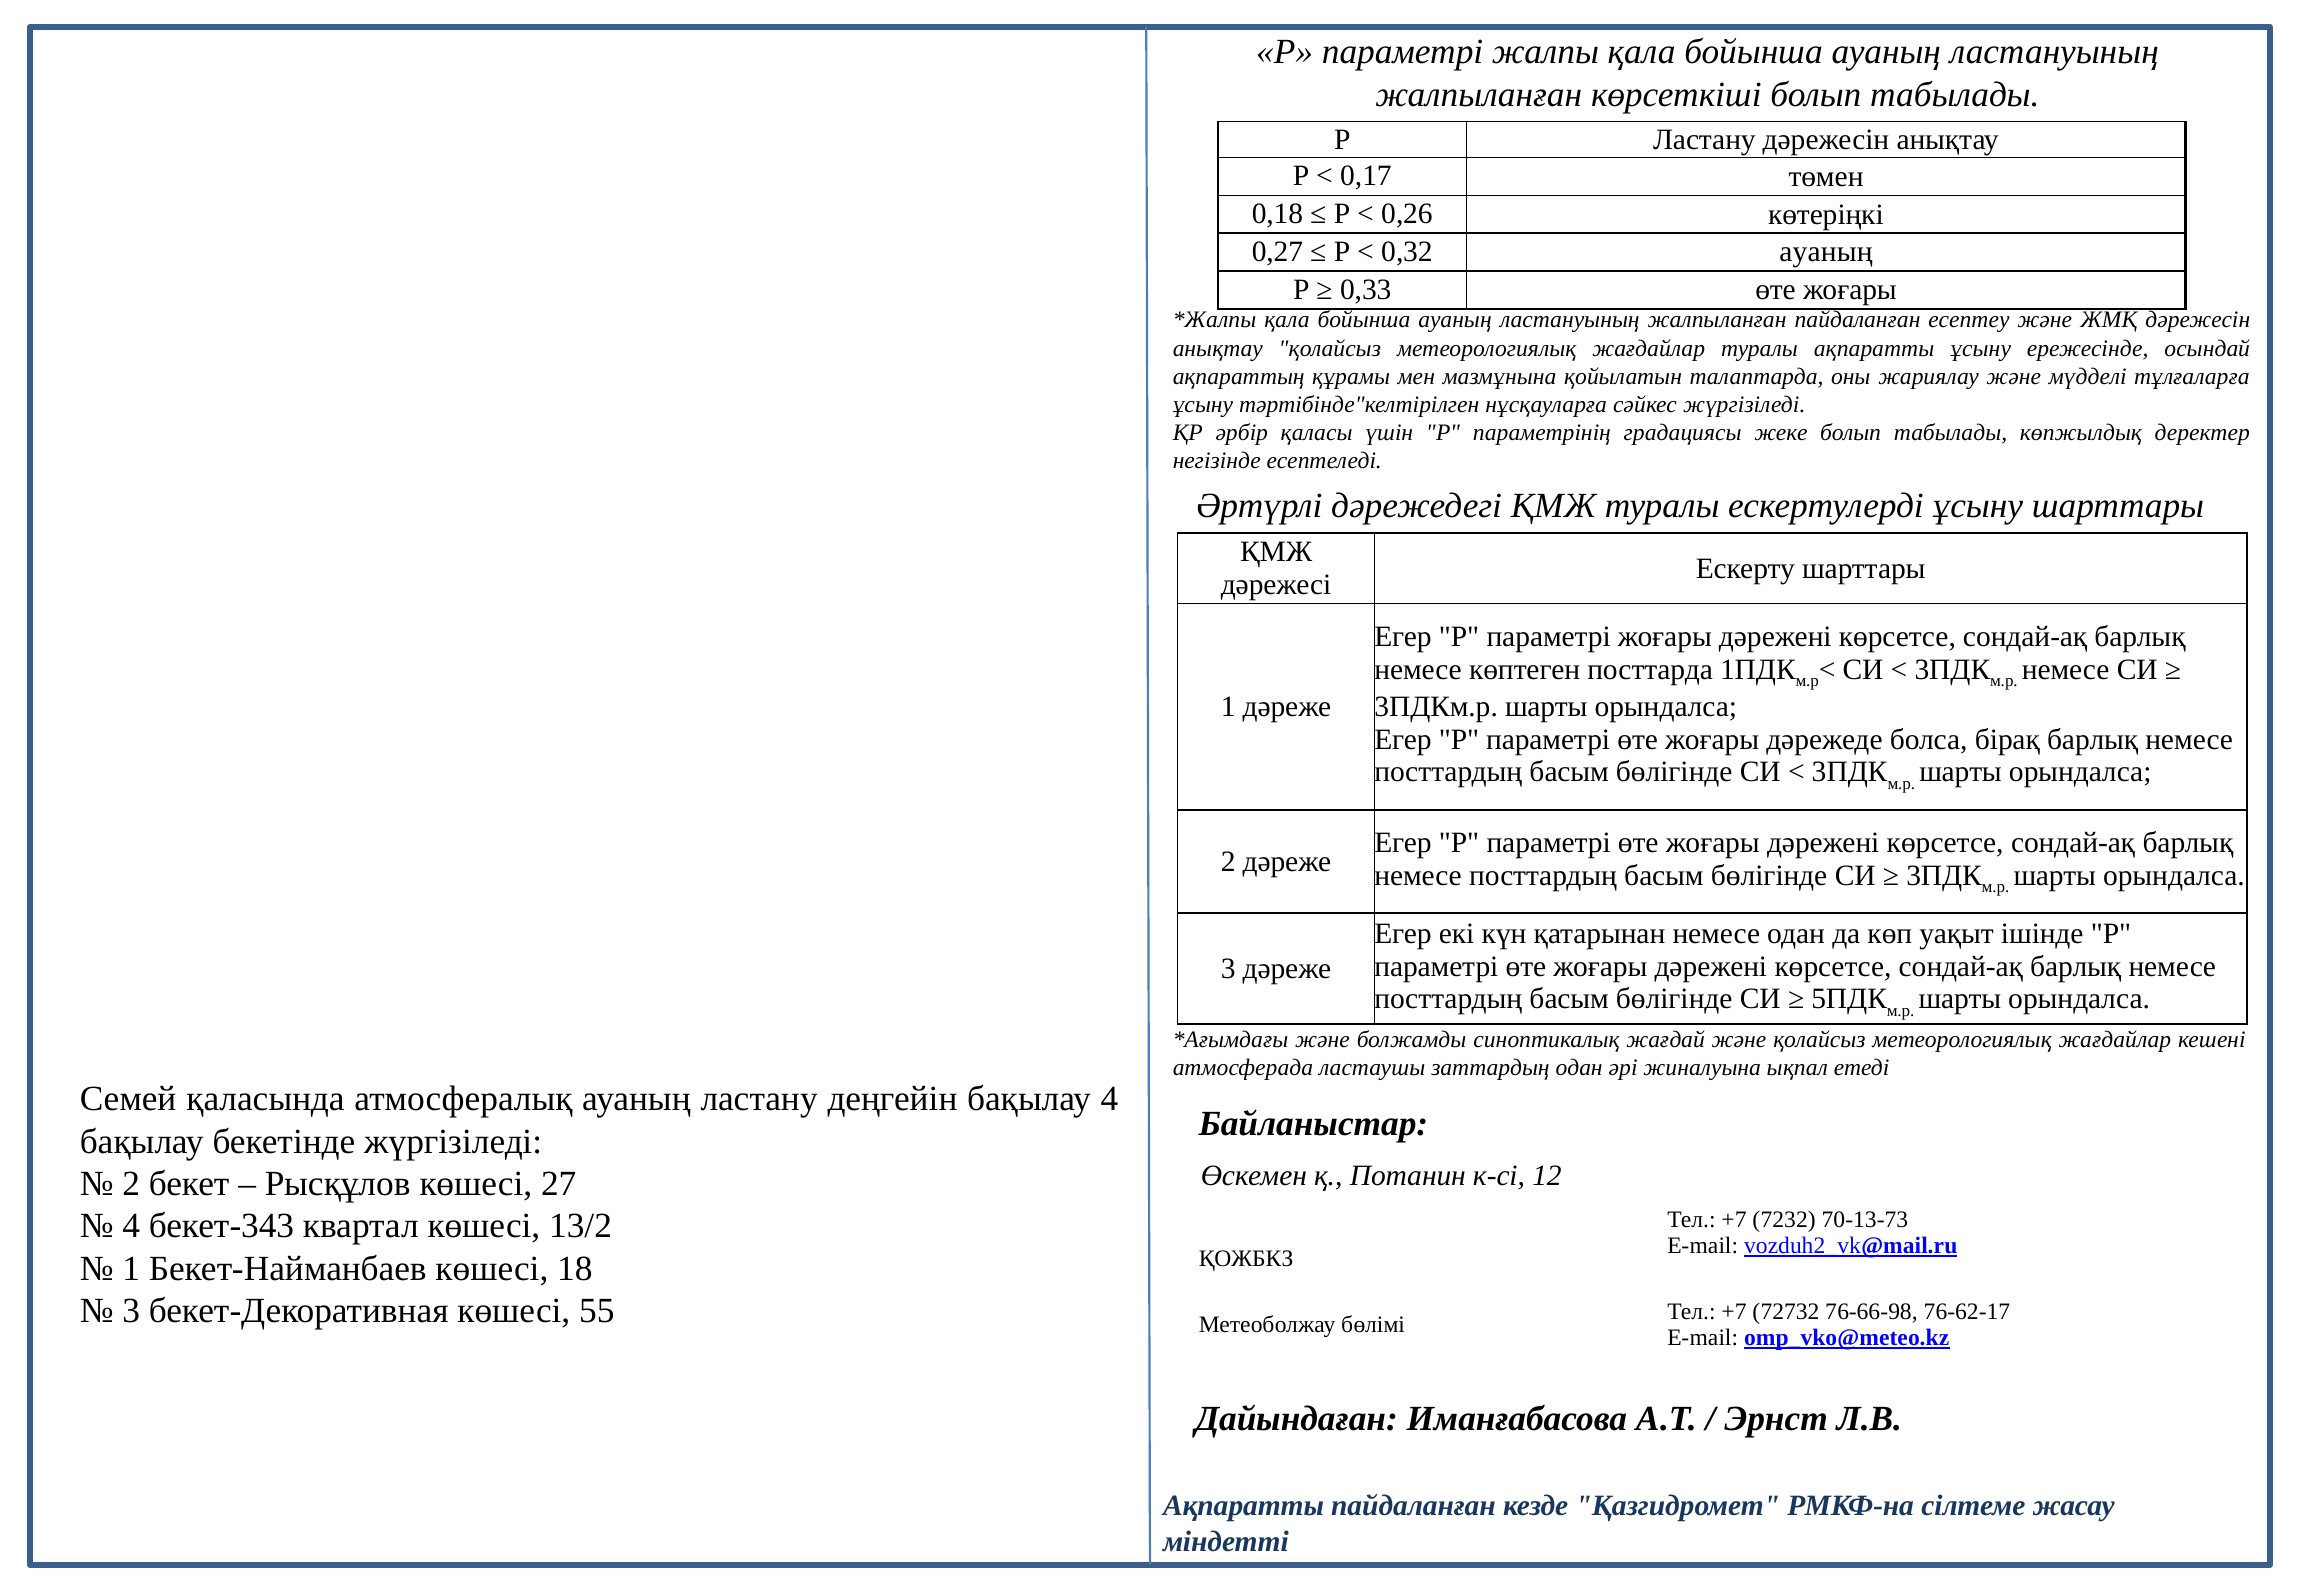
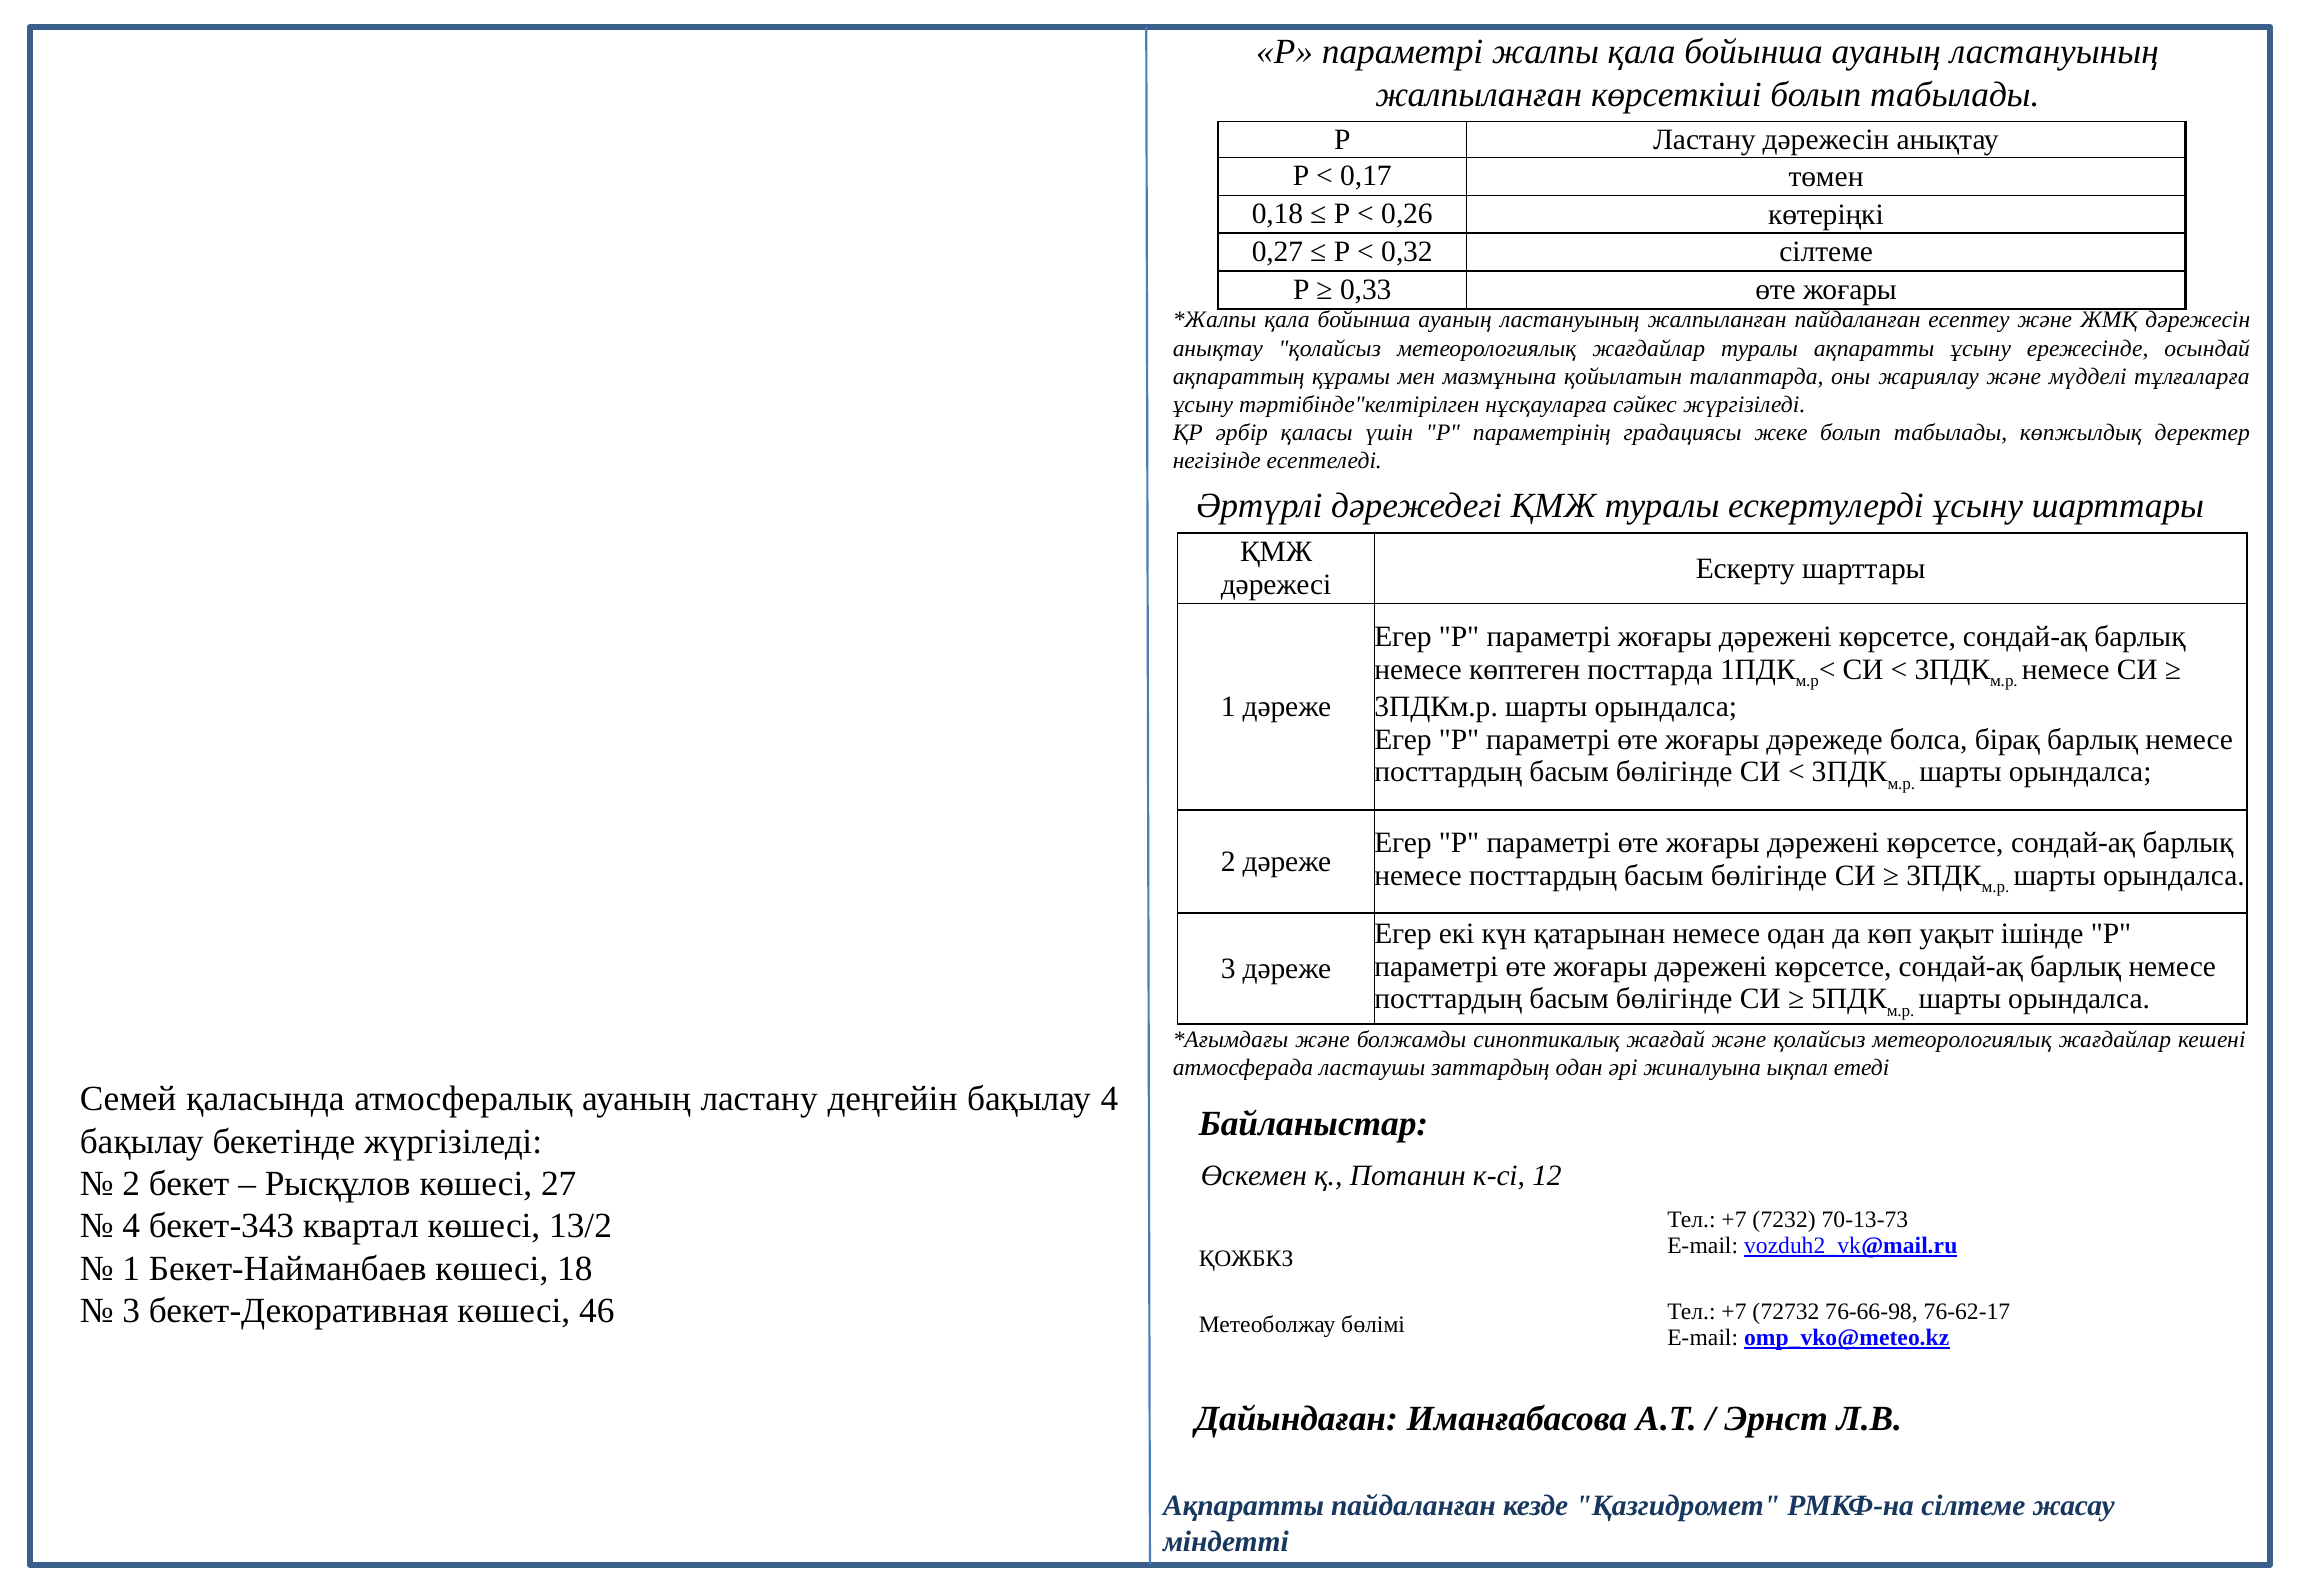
0,32 ауаның: ауаның -> сілтеме (1826, 252)
55: 55 -> 46 (597, 1311)
